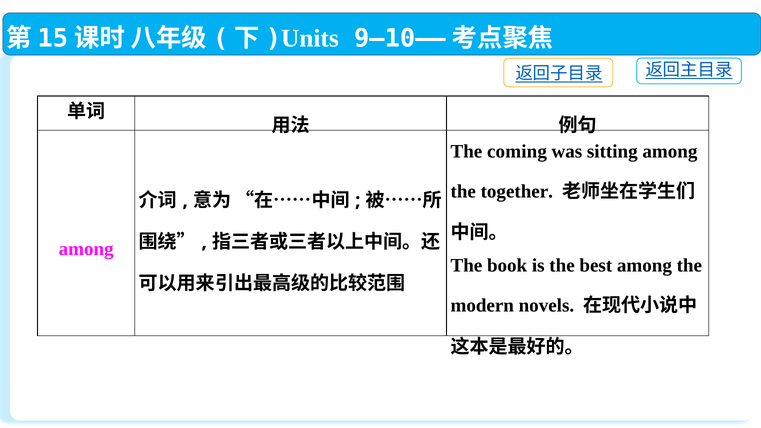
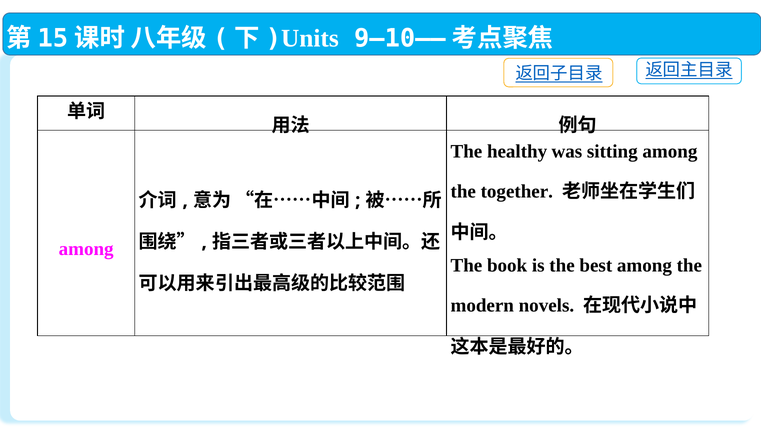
coming: coming -> healthy (517, 151)
